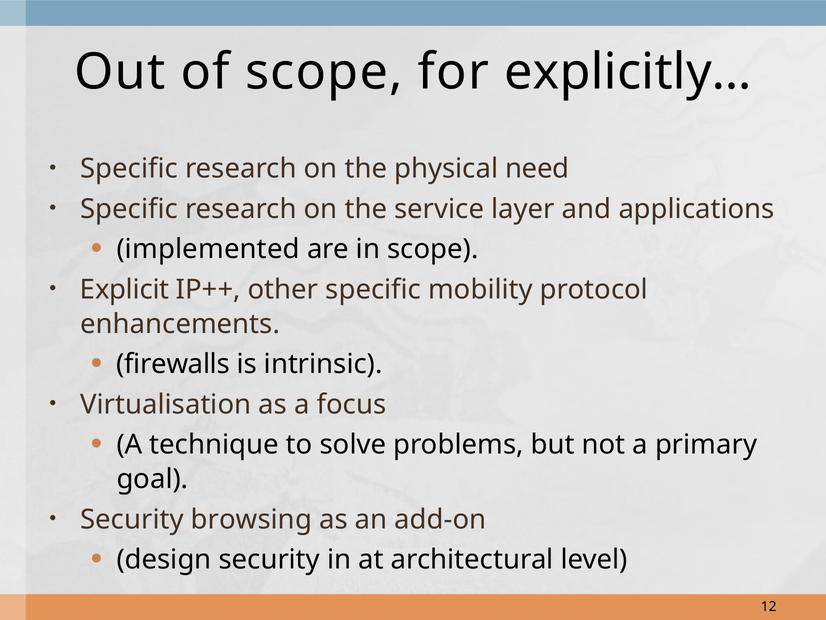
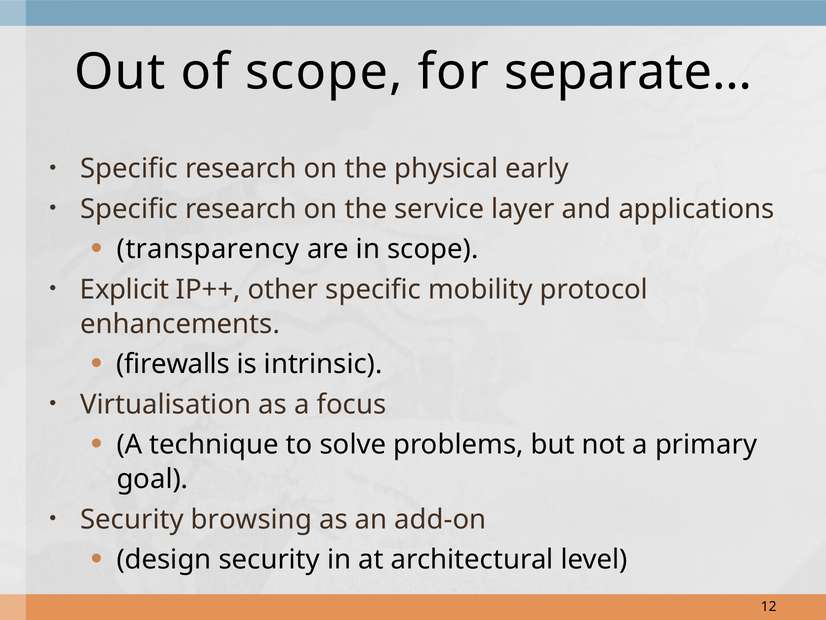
explicitly…: explicitly… -> separate… (628, 72)
need: need -> early (537, 169)
implemented: implemented -> transparency (208, 249)
